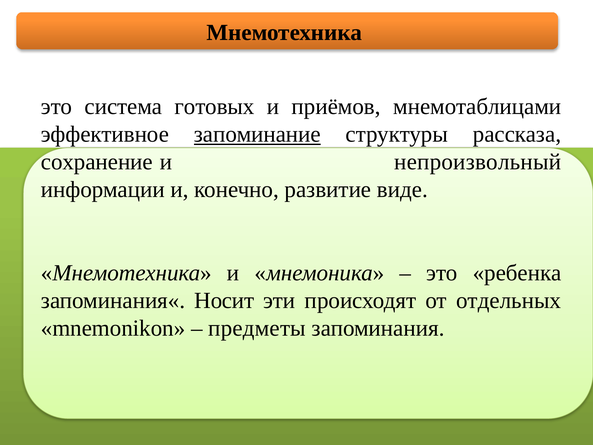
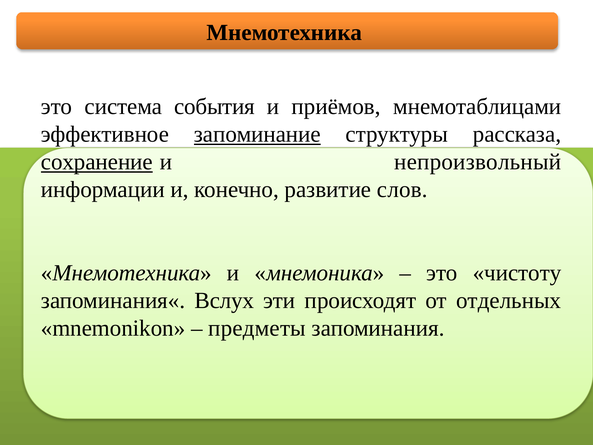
готовых: готовых -> события (215, 107)
сохранение underline: none -> present (97, 162)
виде: виде -> слов (402, 190)
ребенка: ребенка -> чистоту (517, 273)
Носит: Носит -> Вслух (224, 300)
